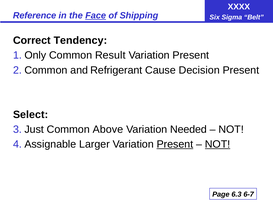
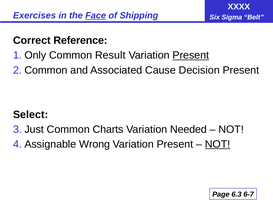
Reference: Reference -> Exercises (34, 16)
Tendency: Tendency -> Reference (80, 41)
Present underline: none -> present (191, 55)
Refrigerant: Refrigerant -> Associated (116, 70)
Above: Above -> Charts (108, 130)
Larger: Larger -> Wrong (95, 145)
Present underline: present -> none (175, 145)
